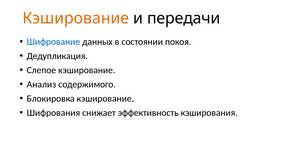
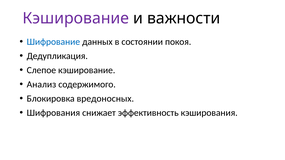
Кэширование colour: orange -> purple (76, 18)
передачи: передачи -> важности (184, 18)
Блокировка кэширование: кэширование -> вредоносных (105, 99)
